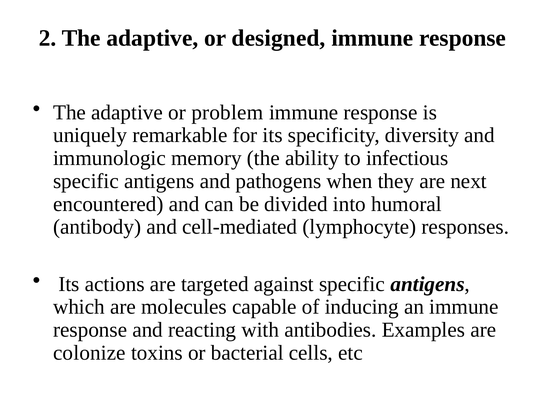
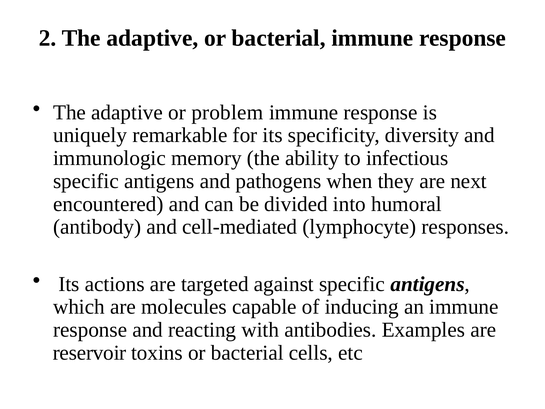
adaptive or designed: designed -> bacterial (279, 38)
colonize: colonize -> reservoir (90, 353)
